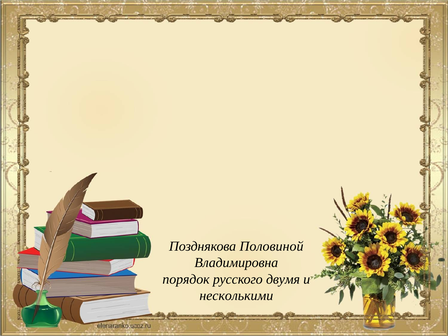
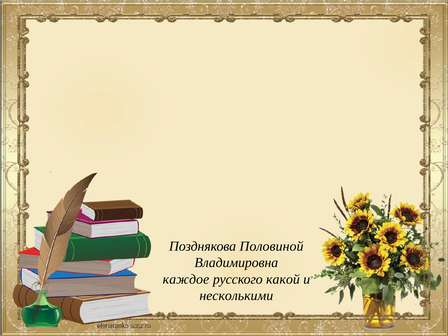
порядок: порядок -> каждое (186, 279)
двумя: двумя -> какой (283, 279)
